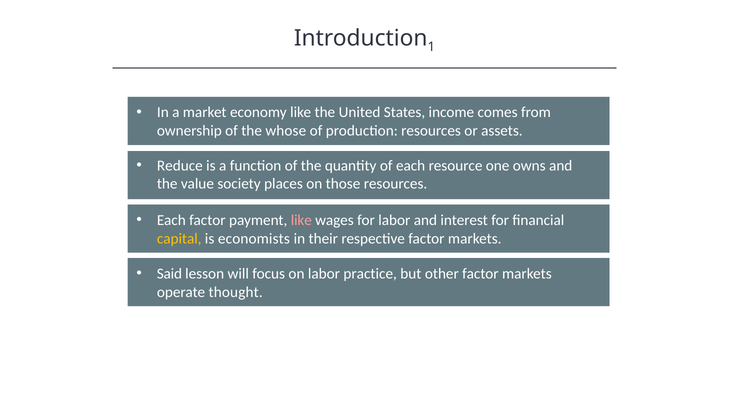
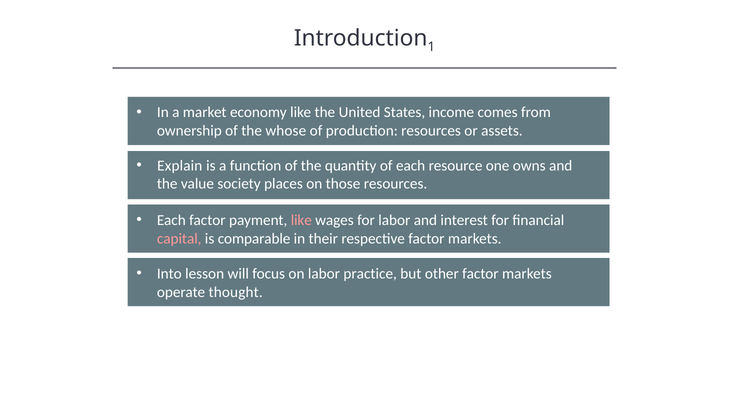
Reduce: Reduce -> Explain (180, 166)
capital colour: yellow -> pink (179, 239)
economists: economists -> comparable (254, 239)
Said: Said -> Into (169, 274)
